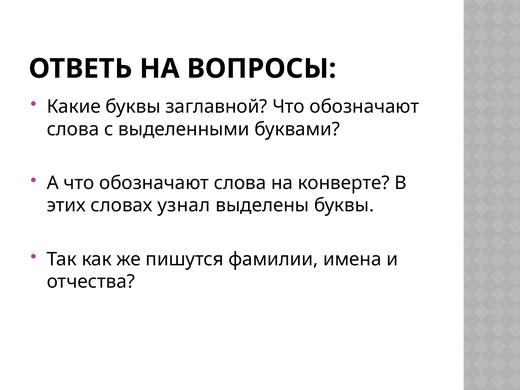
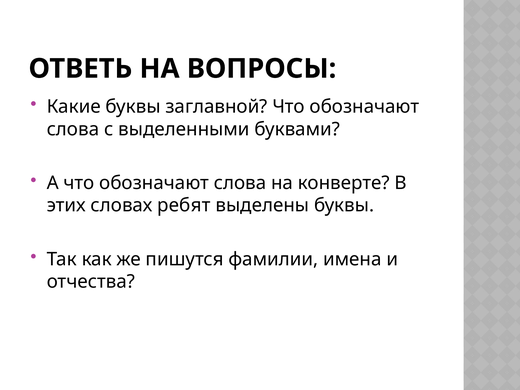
узнал: узнал -> ребят (184, 205)
